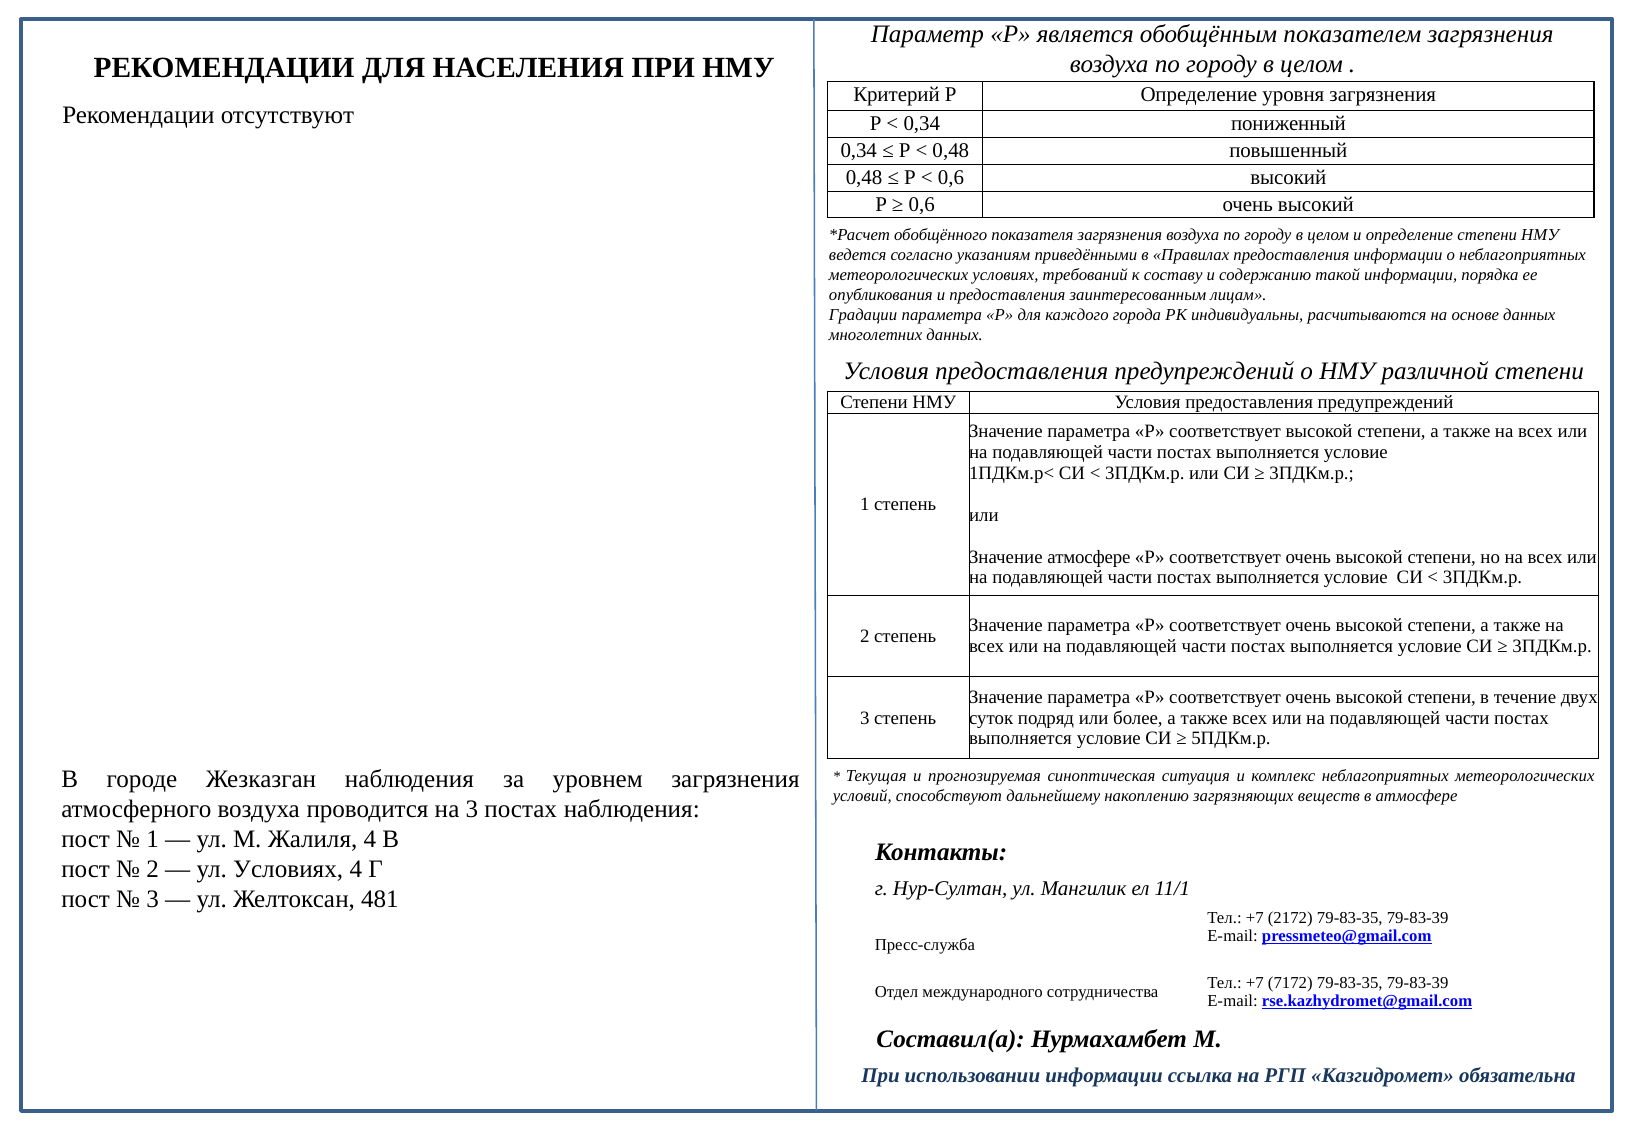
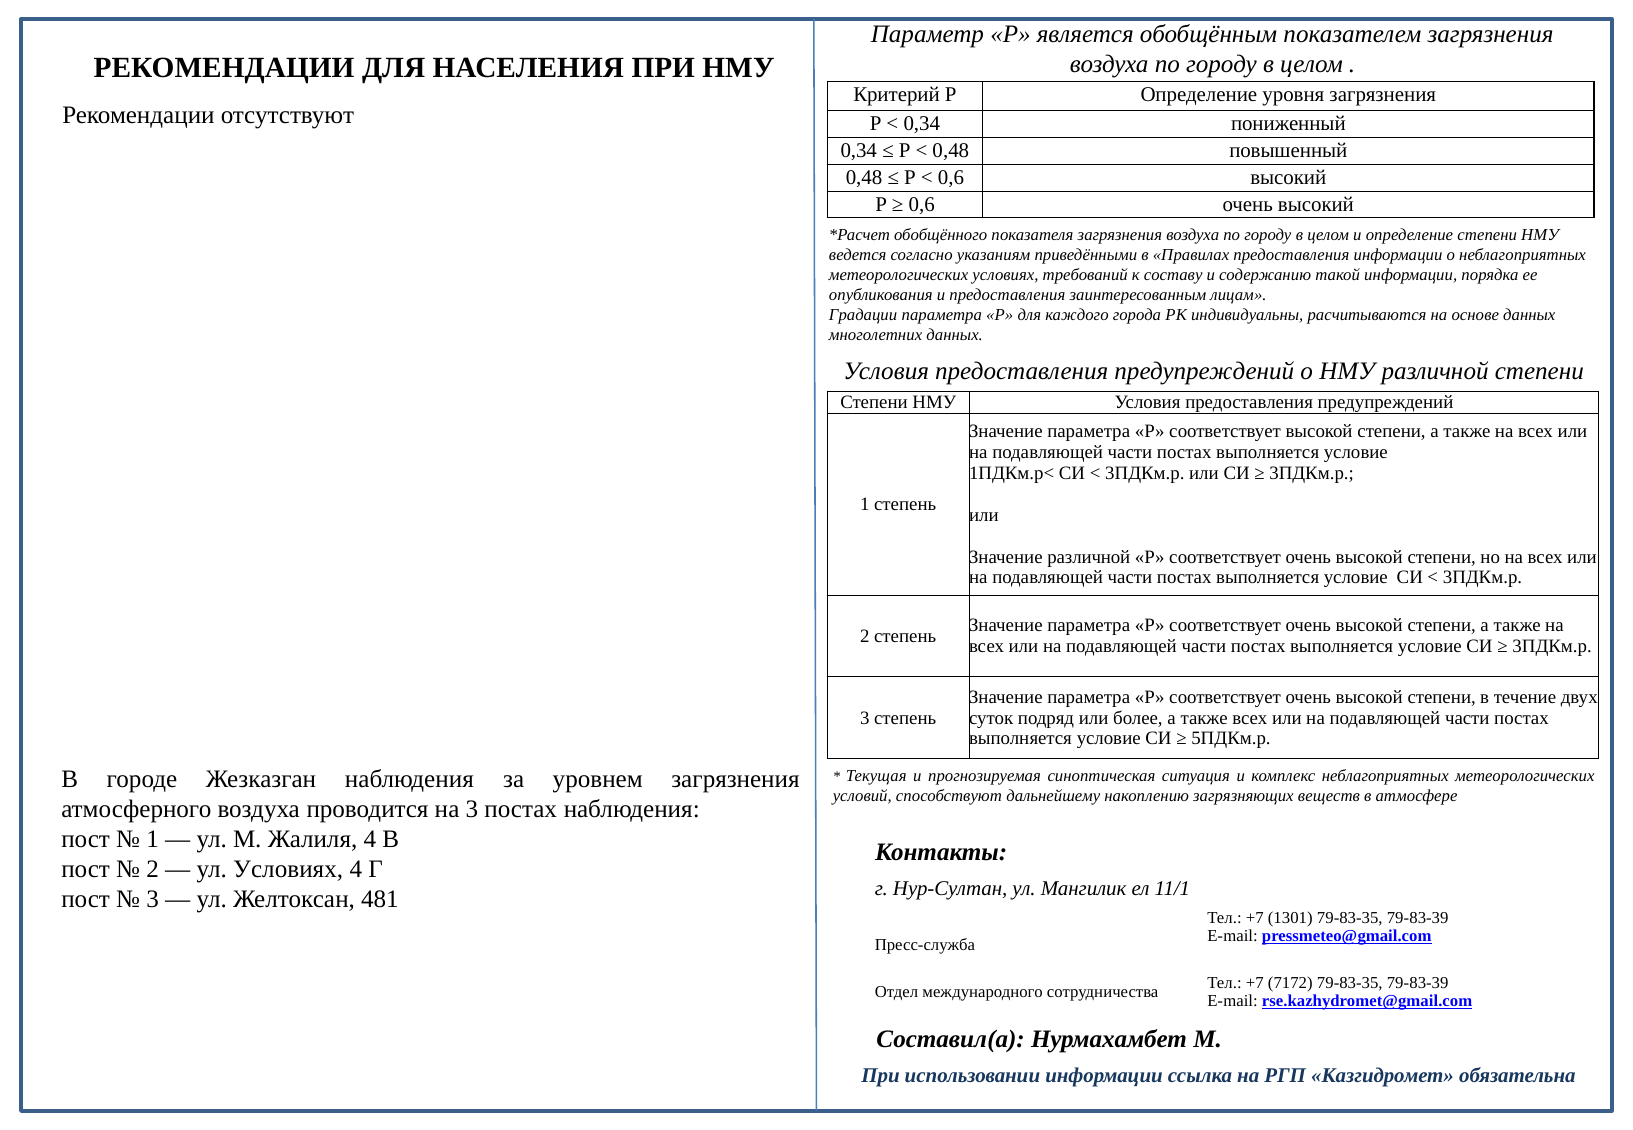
Значение атмосфере: атмосфере -> различной (1089, 557)
2172: 2172 -> 1301 (1290, 918)
